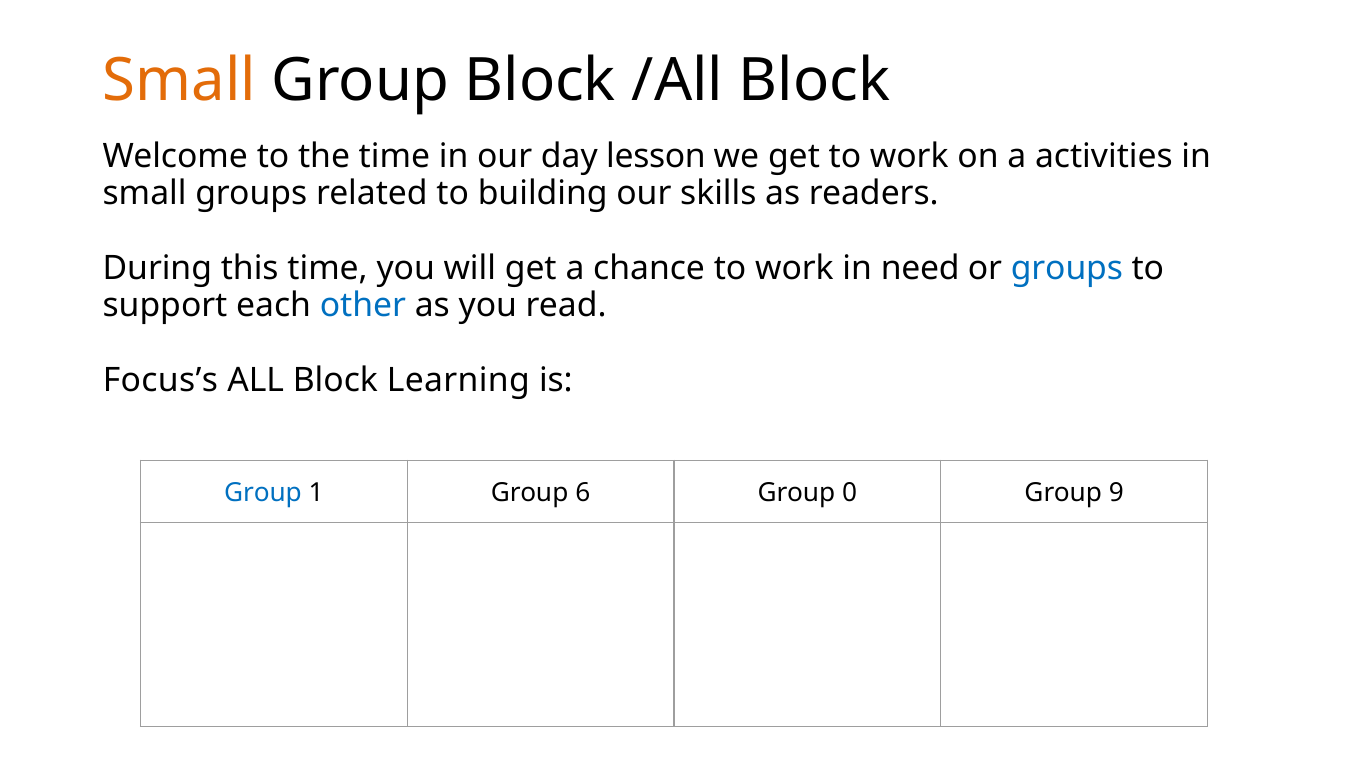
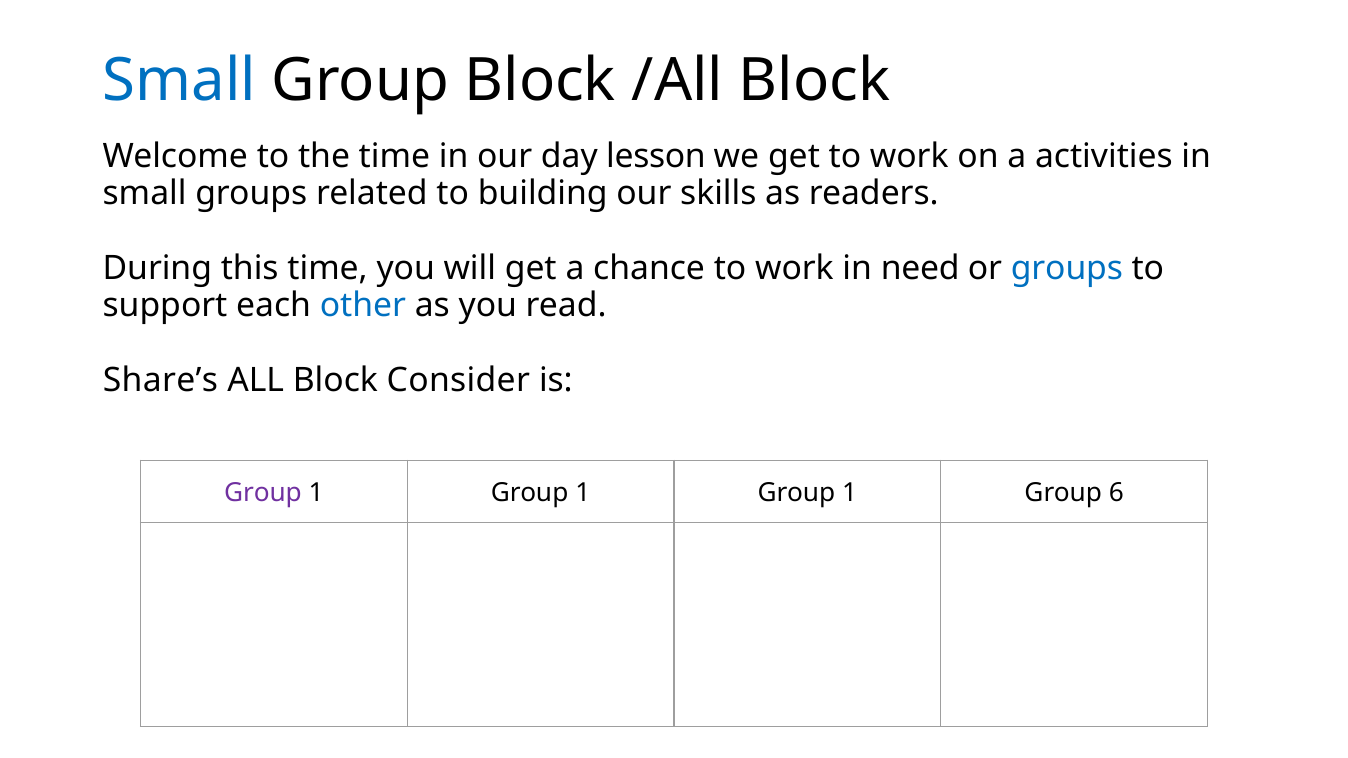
Small colour: orange -> blue (179, 81)
Focus’s: Focus’s -> Share’s (160, 381)
Learning: Learning -> Consider (458, 381)
Group colour: blue -> purple (263, 493)
6: 6 -> 1 (583, 493)
0: 0 -> 1 (850, 493)
9: 9 -> 6 (1116, 493)
